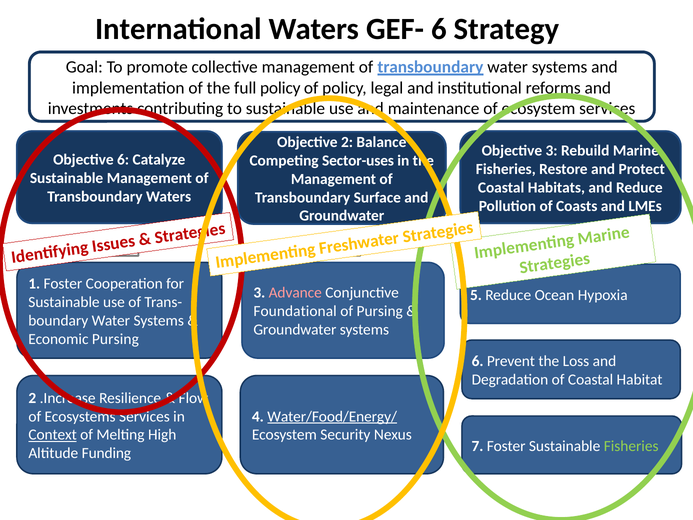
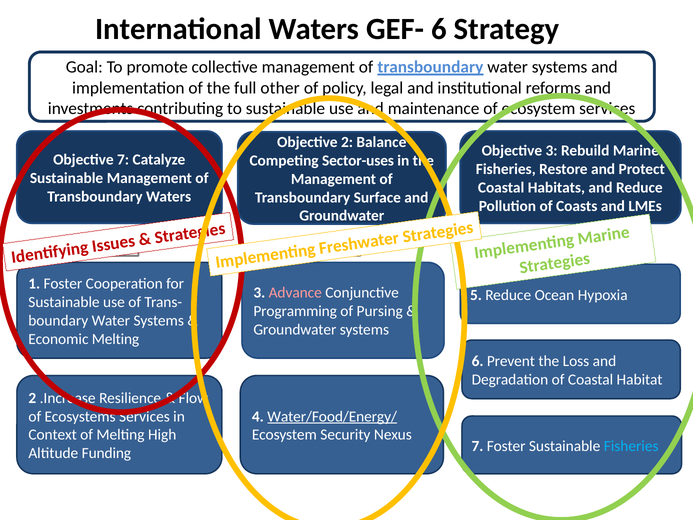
full policy: policy -> other (280, 88)
Objective 6: 6 -> 7 (123, 160)
Foundational: Foundational -> Programming (295, 311)
Economic Pursing: Pursing -> Melting (116, 339)
Context underline: present -> none (53, 435)
Fisheries colour: light green -> light blue (631, 446)
